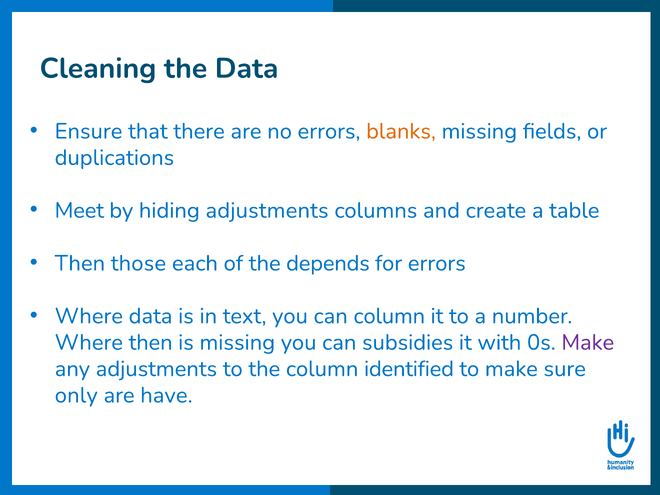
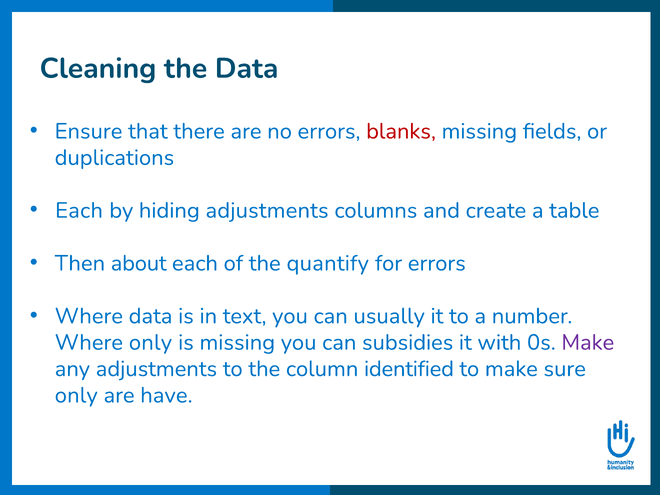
blanks colour: orange -> red (401, 131)
Meet: Meet -> Each (79, 210)
those: those -> about (139, 263)
depends: depends -> quantify (328, 263)
can column: column -> usually (389, 316)
Where then: then -> only (150, 342)
